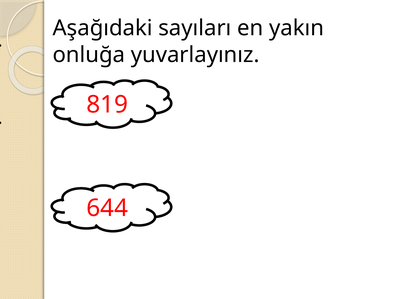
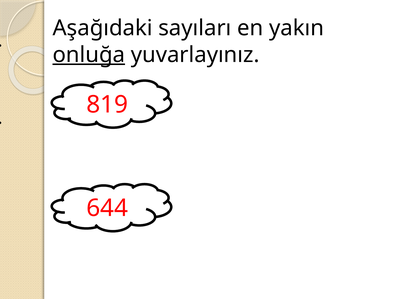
onluğa underline: none -> present (89, 55)
